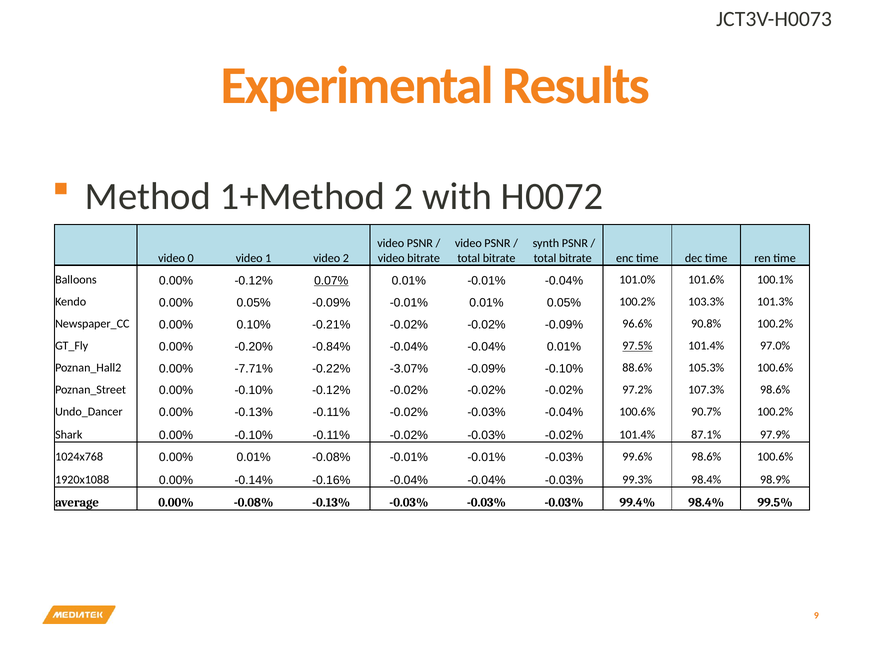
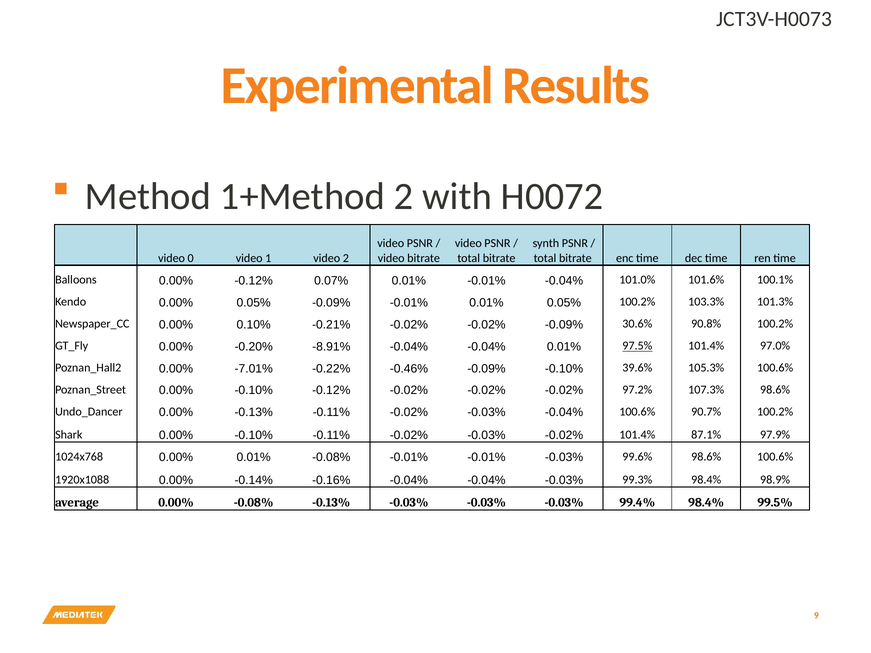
0.07% underline: present -> none (331, 281)
96.6%: 96.6% -> 30.6% (637, 324)
-0.84%: -0.84% -> -8.91% (331, 347)
-7.71%: -7.71% -> -7.01% (254, 369)
-3.07%: -3.07% -> -0.46% (409, 369)
88.6%: 88.6% -> 39.6% (637, 368)
